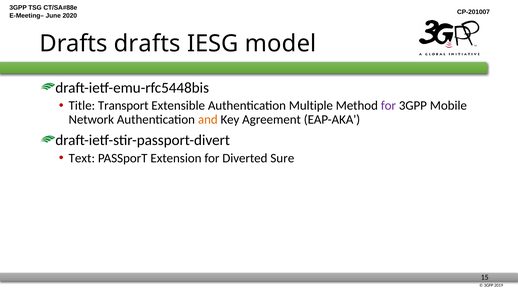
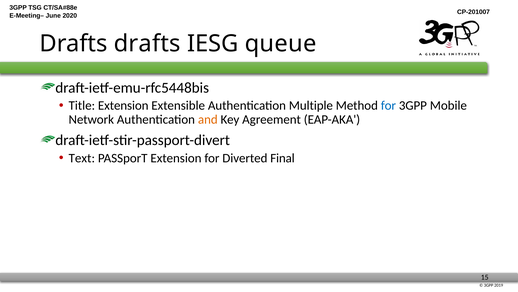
model: model -> queue (281, 44)
Title Transport: Transport -> Extension (123, 105)
for colour: purple -> blue (388, 105)
Sure: Sure -> Final (282, 158)
